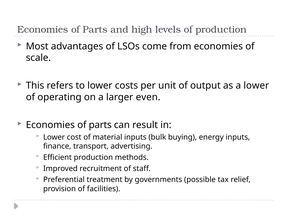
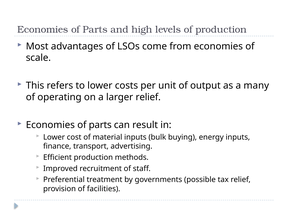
a lower: lower -> many (256, 86)
larger even: even -> relief (148, 97)
